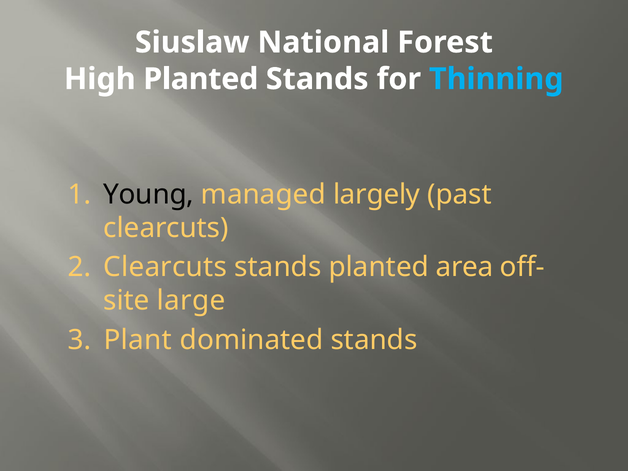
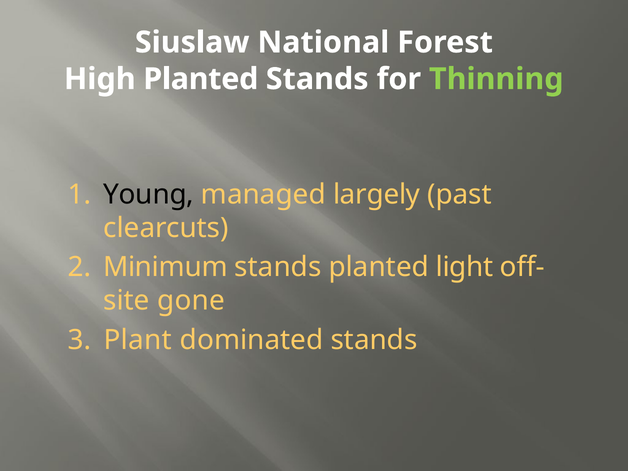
Thinning colour: light blue -> light green (496, 79)
Clearcuts: Clearcuts -> Minimum (165, 267)
area: area -> light (465, 267)
large: large -> gone (191, 301)
